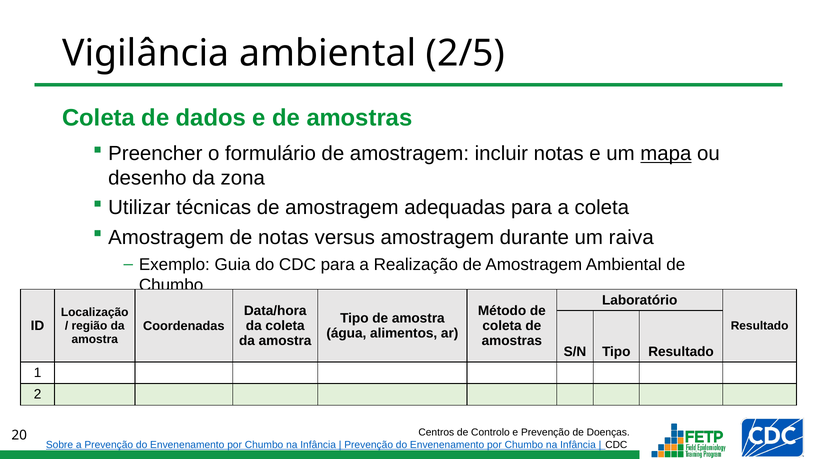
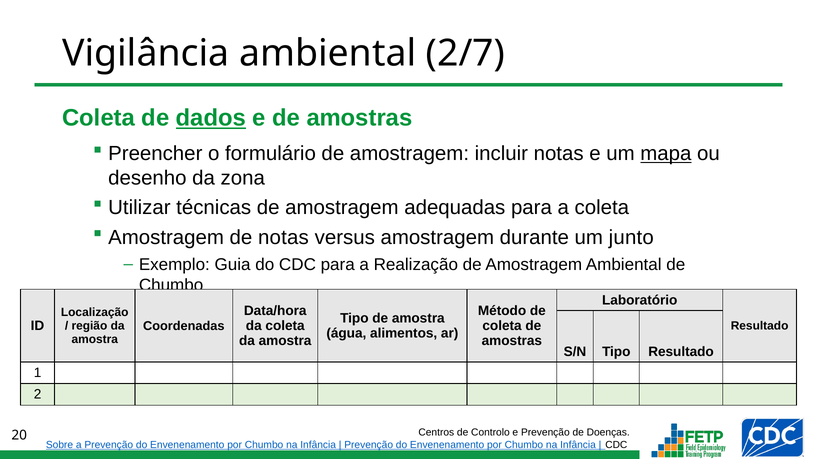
2/5: 2/5 -> 2/7 (465, 54)
dados underline: none -> present (211, 118)
raiva: raiva -> junto (631, 238)
